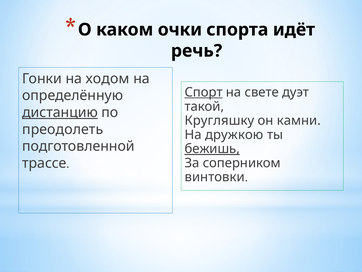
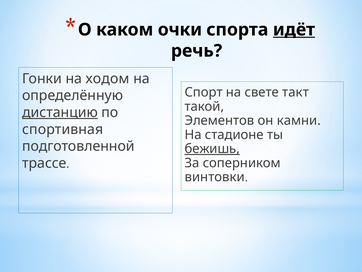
идёт underline: none -> present (294, 30)
Спорт underline: present -> none (204, 92)
дуэт: дуэт -> такт (295, 92)
Кругляшку: Кругляшку -> Элементов (219, 120)
преодолеть: преодолеть -> спортивная (63, 129)
дружкою: дружкою -> стадионе (234, 134)
